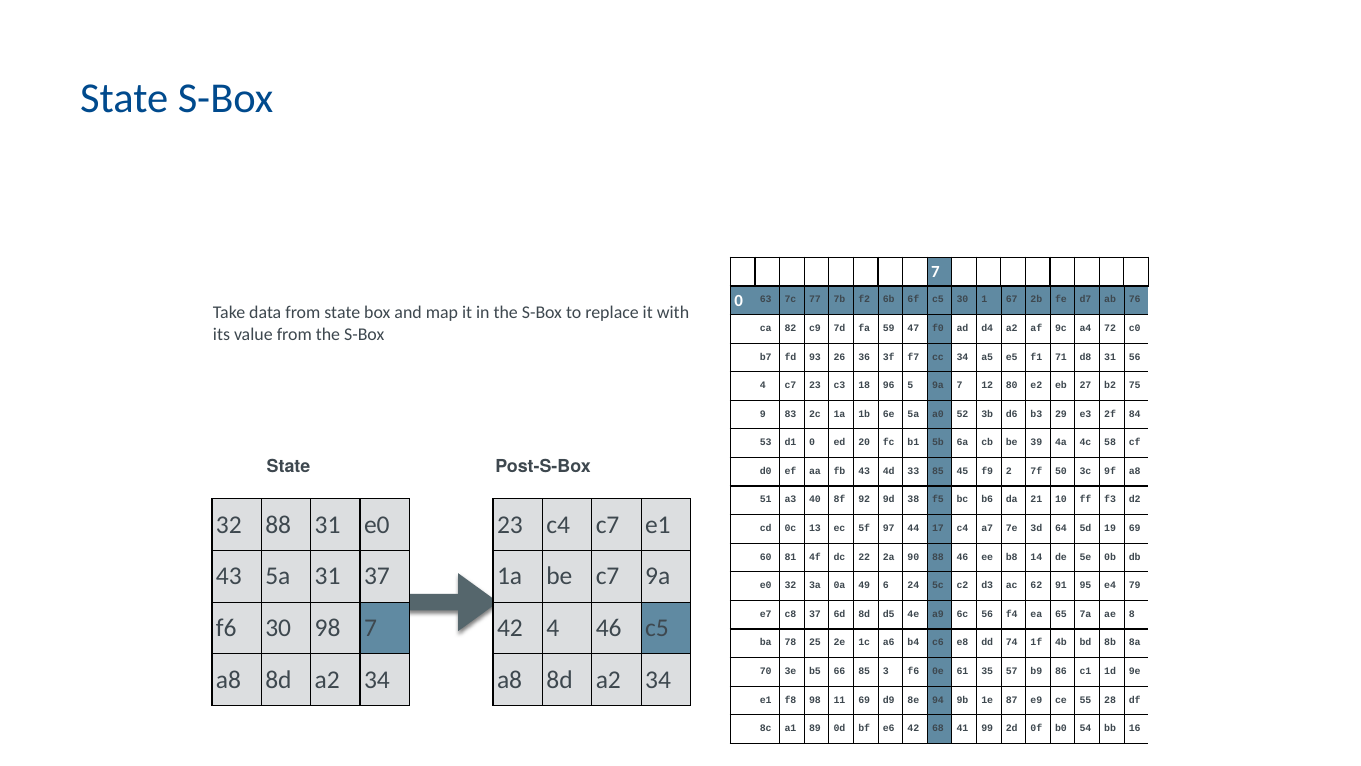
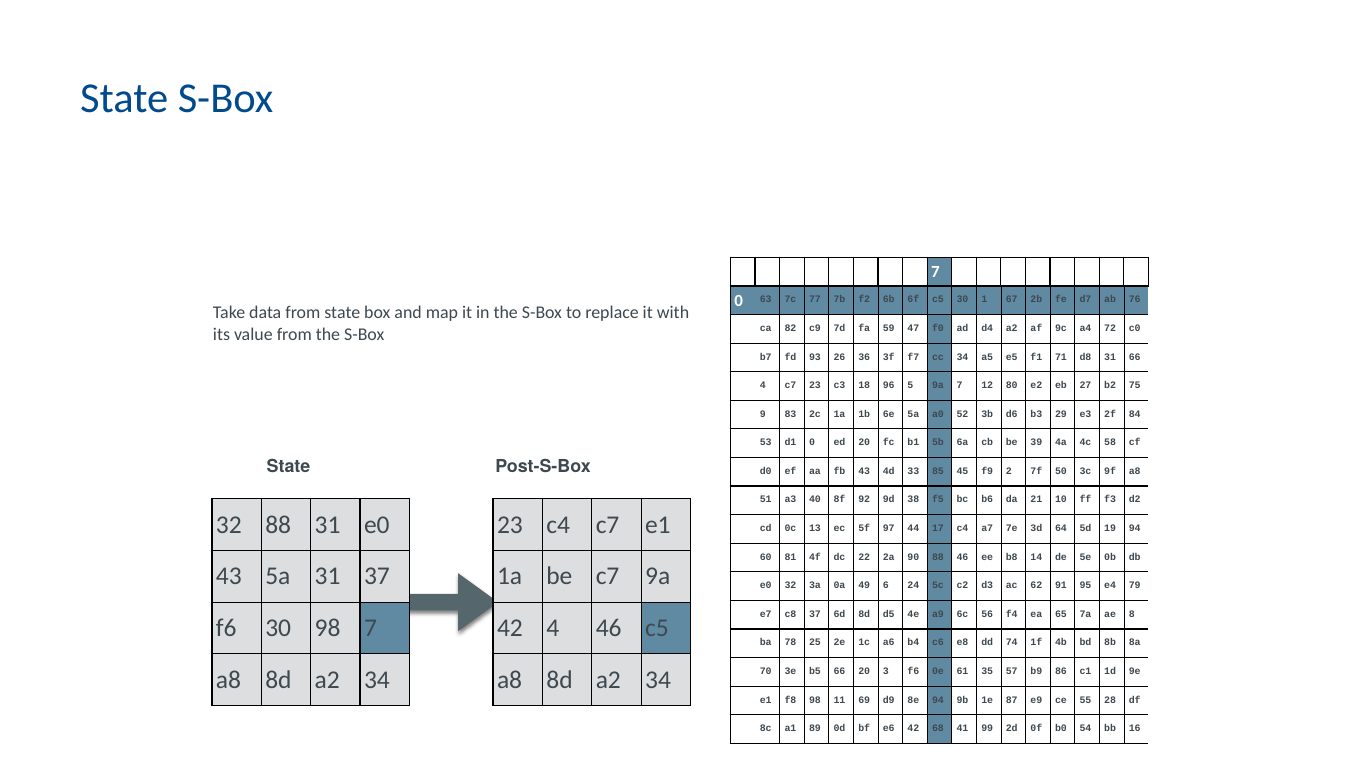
31 56: 56 -> 66 (1135, 357)
19 69: 69 -> 94 (1135, 528)
66 85: 85 -> 20 (864, 671)
